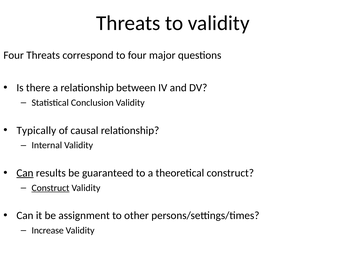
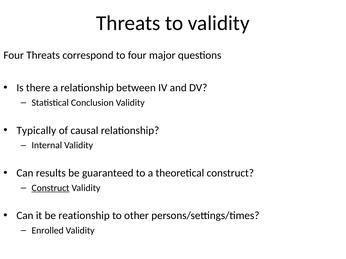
Can underline: present -> none (25, 173)
assignment: assignment -> reationship (84, 216)
Increase: Increase -> Enrolled (48, 231)
